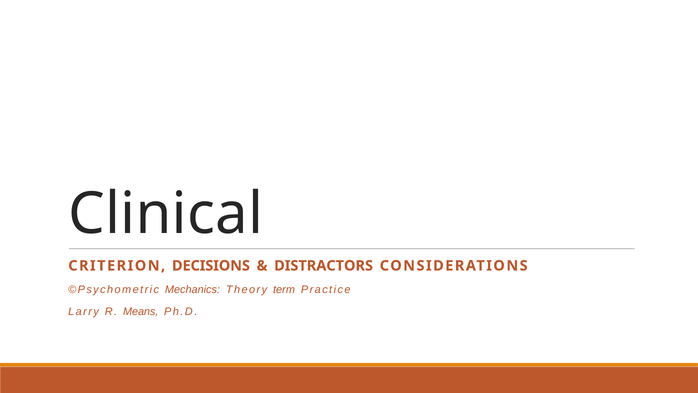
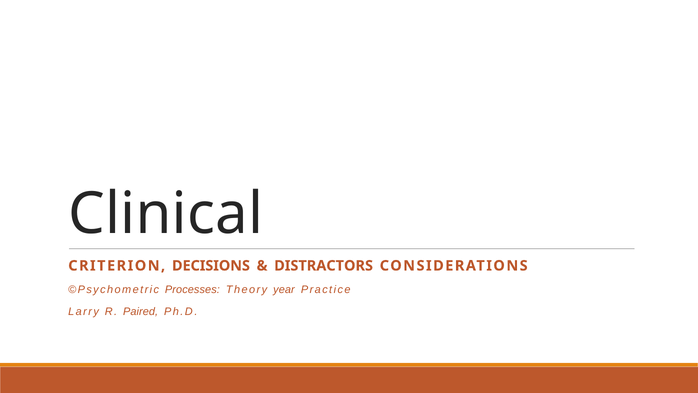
Mechanics: Mechanics -> Processes (192, 289)
term: term -> year (284, 289)
Means: Means -> Paired (141, 311)
